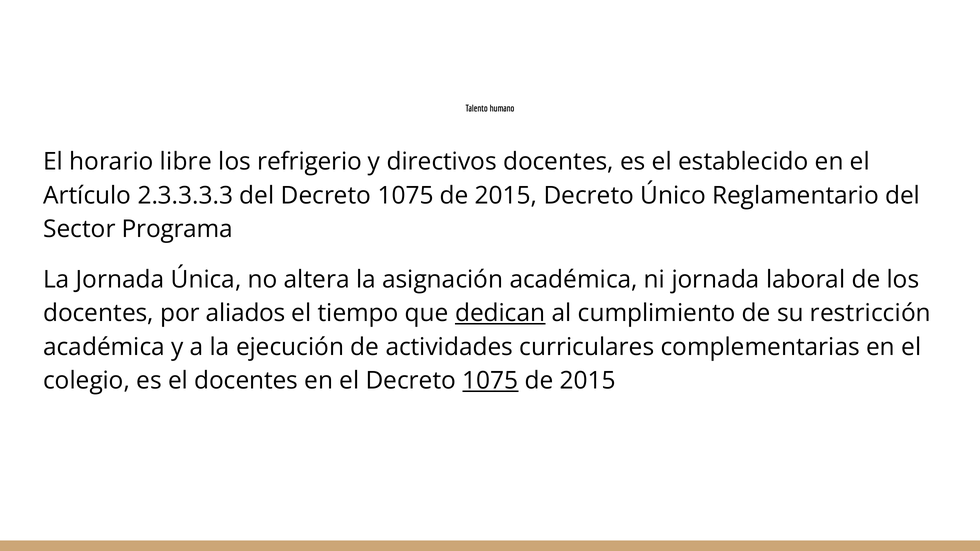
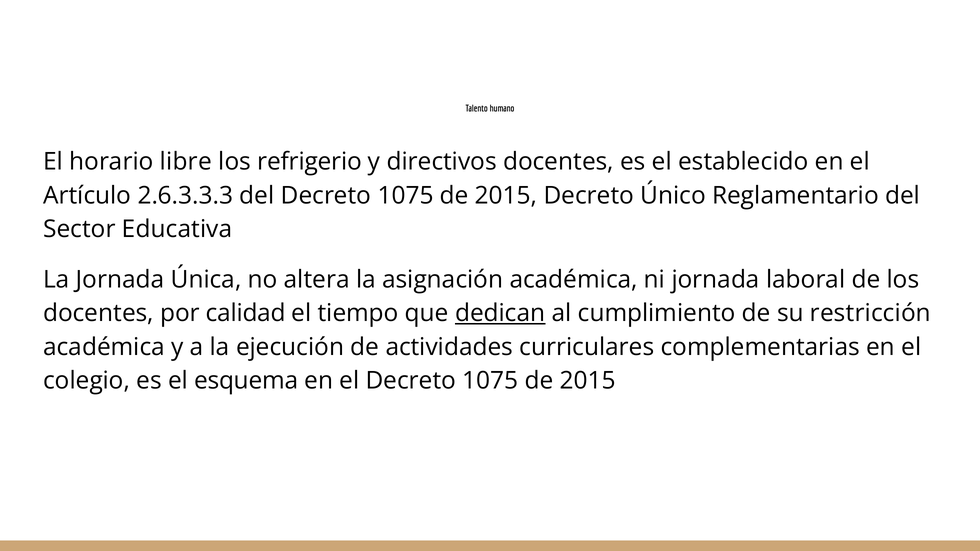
2.3.3.3.3: 2.3.3.3.3 -> 2.6.3.3.3 (185, 196)
Programa: Programa -> Educativa (177, 230)
aliados: aliados -> calidad (246, 313)
el docentes: docentes -> esquema (246, 381)
1075 underline: present -> none (490, 381)
